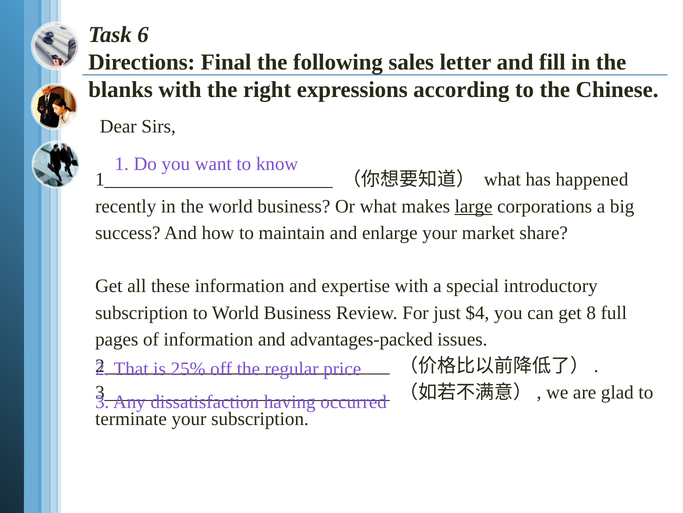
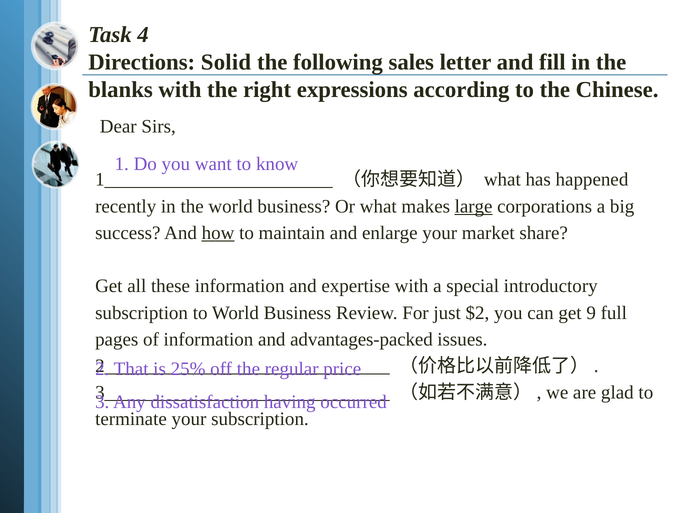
6: 6 -> 4 (143, 35)
Final: Final -> Solid (226, 62)
how underline: none -> present (218, 233)
$4: $4 -> $2 (477, 312)
8: 8 -> 9 (591, 312)
